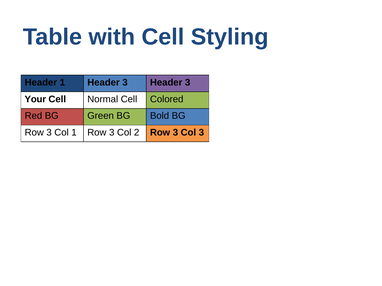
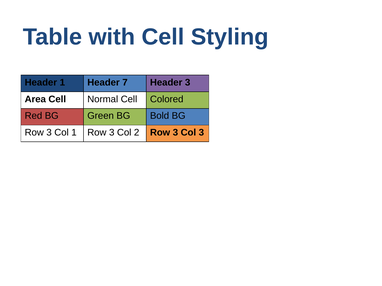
1 Header 3: 3 -> 7 (125, 83)
Your: Your -> Area (35, 99)
